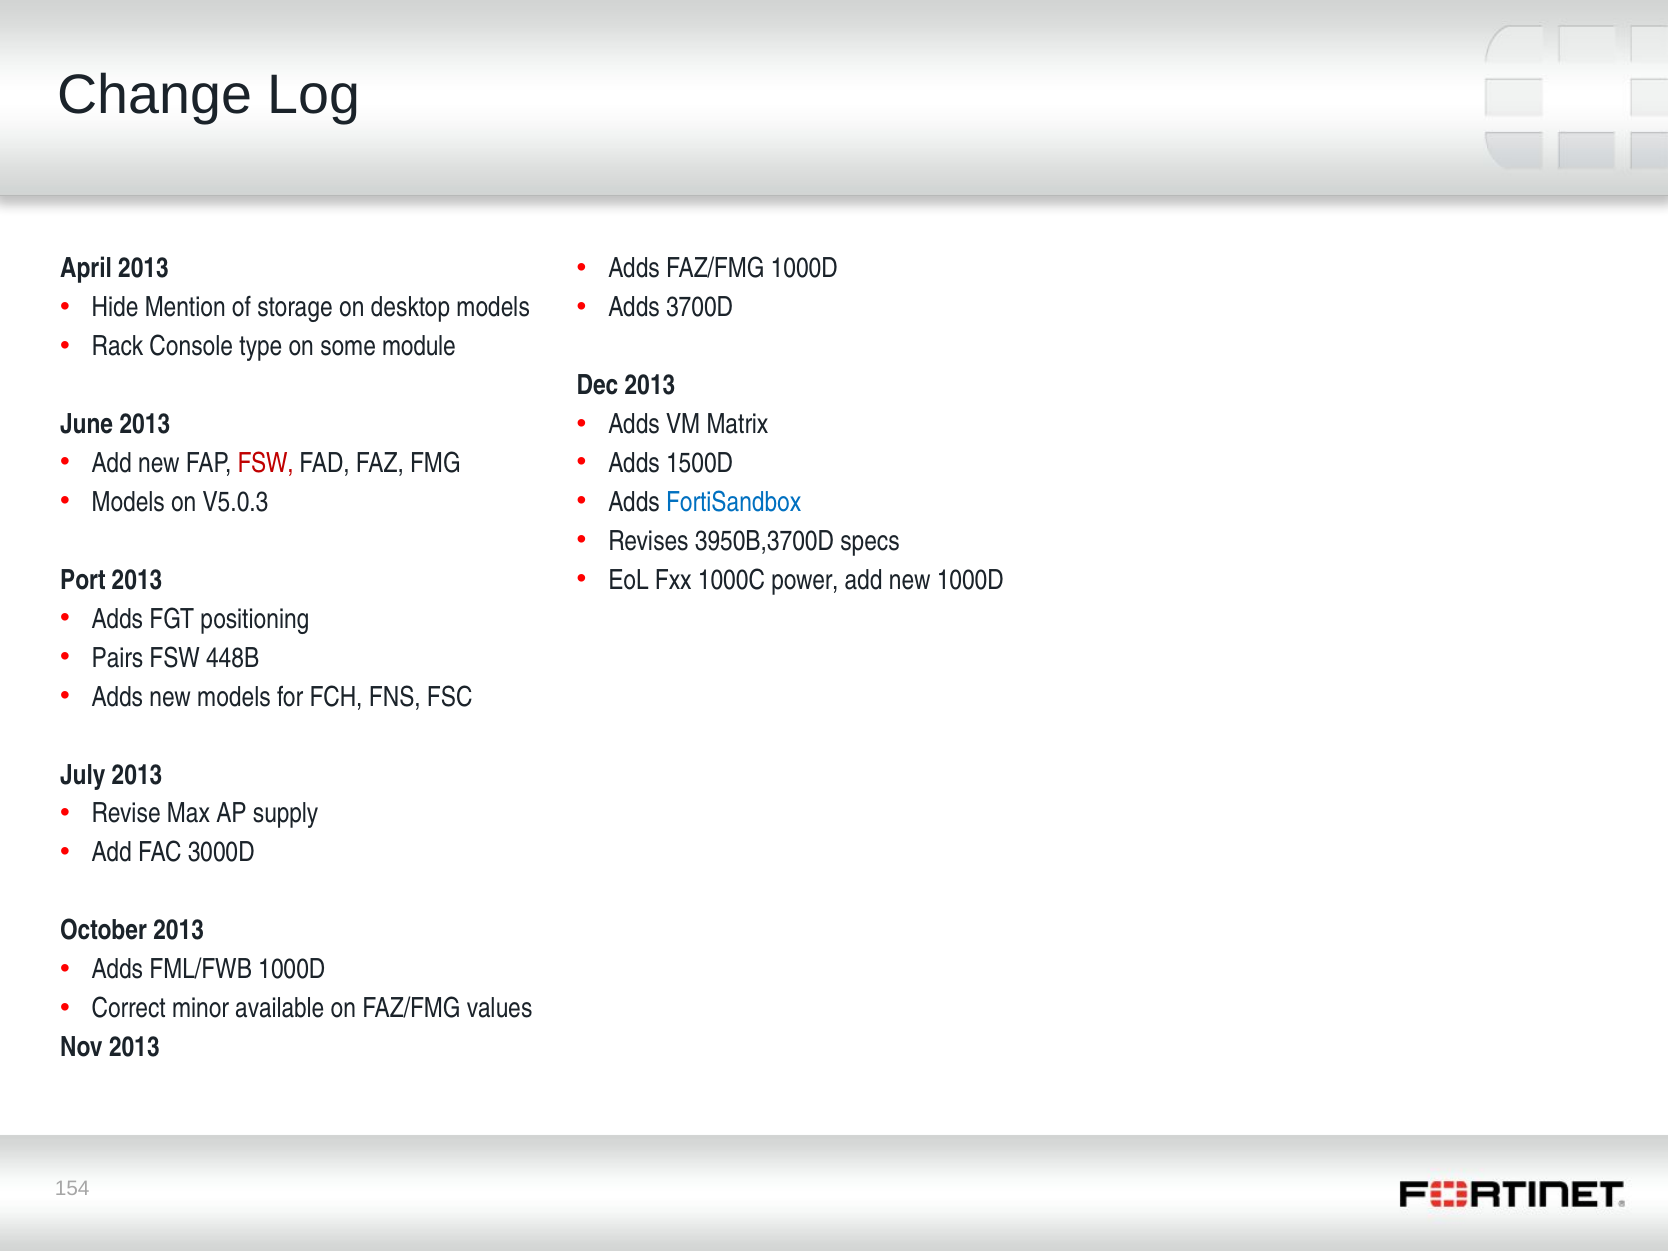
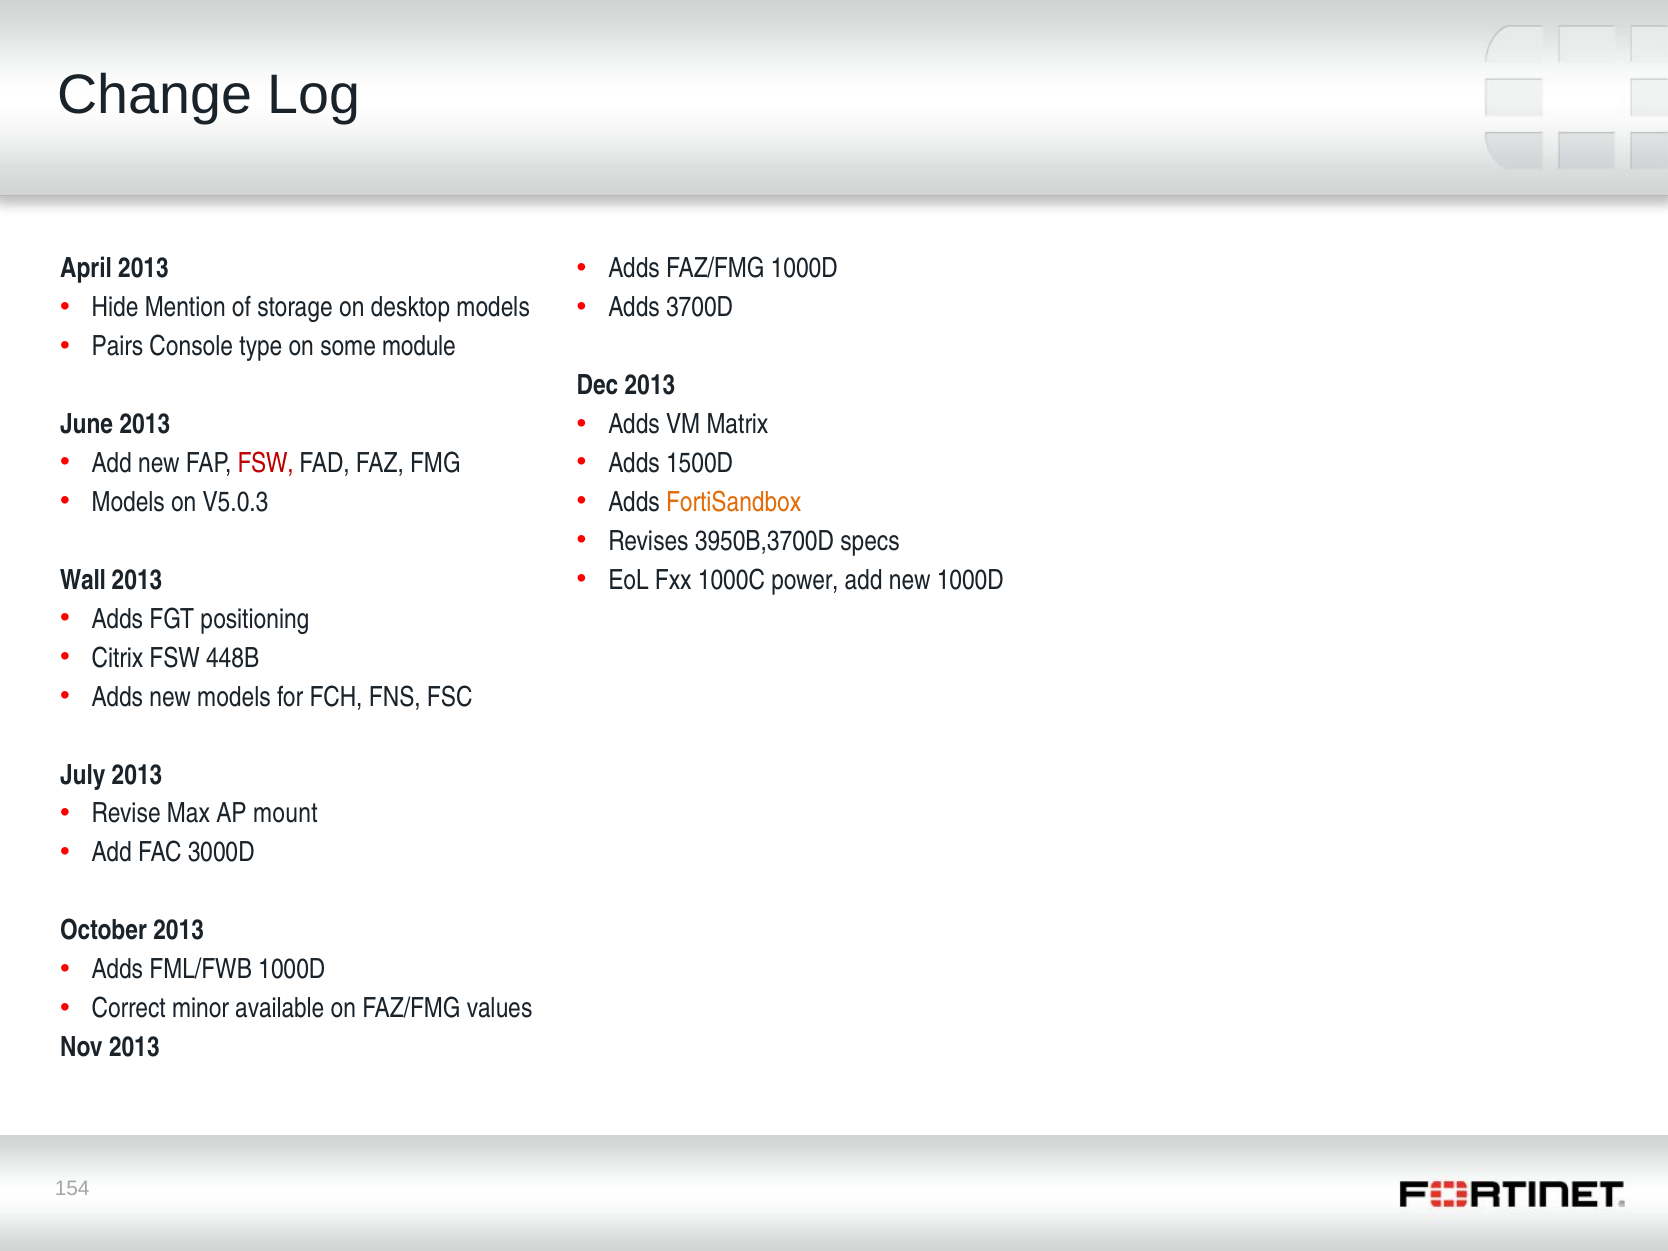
Rack: Rack -> Pairs (117, 346)
FortiSandbox colour: blue -> orange (734, 502)
Port: Port -> Wall (83, 580)
Pairs: Pairs -> Citrix (117, 658)
supply: supply -> mount (285, 814)
